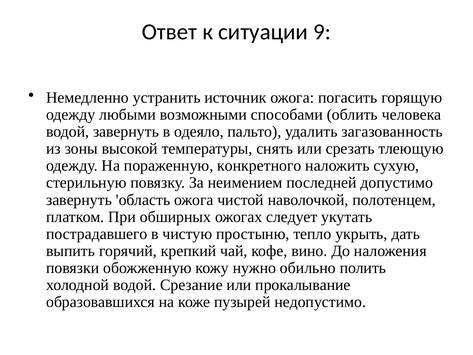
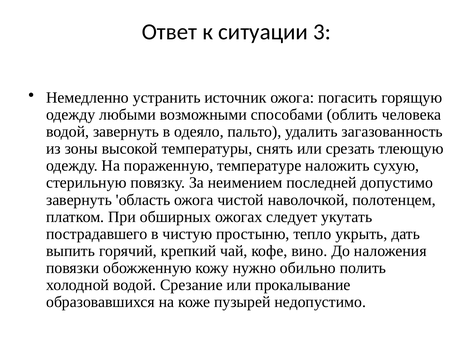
9: 9 -> 3 (322, 32)
конкретного: конкретного -> температуре (259, 166)
